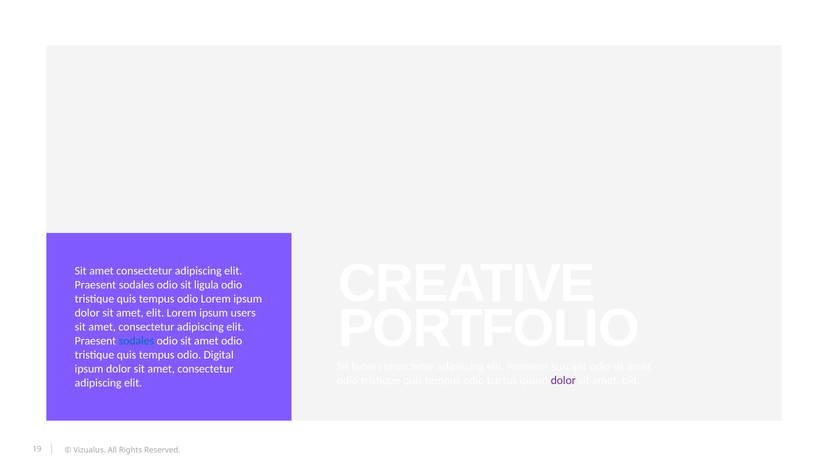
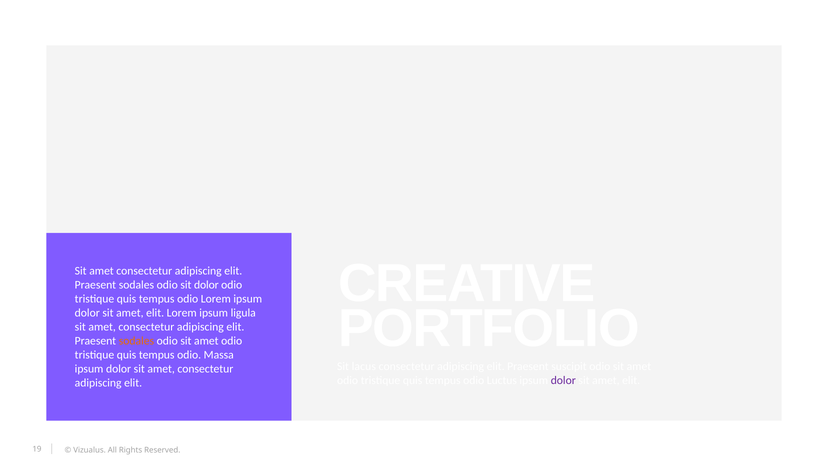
sit ligula: ligula -> dolor (206, 285)
users: users -> ligula (243, 313)
sodales colour: blue -> orange (136, 341)
Digital: Digital -> Massa (219, 355)
